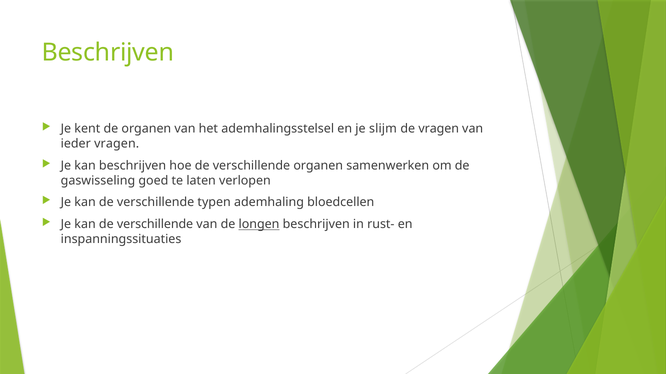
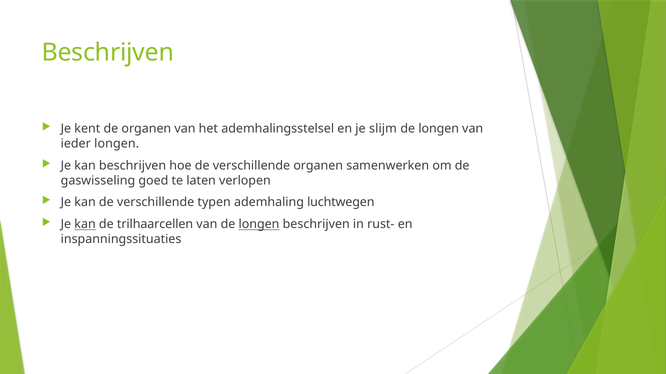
vragen: vragen -> longen (439, 129)
ieder vragen: vragen -> longen (117, 144)
bloedcellen: bloedcellen -> luchtwegen (341, 203)
kan underline: none -> present (85, 225)
verschillende: verschillende -> trilhaarcellen (155, 225)
